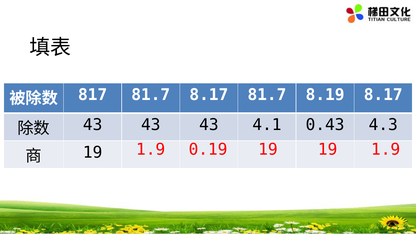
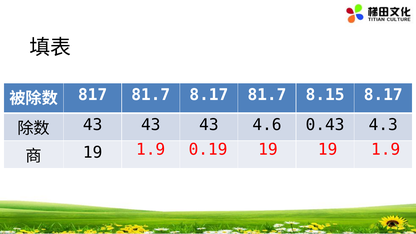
8.19: 8.19 -> 8.15 (325, 95)
4.1: 4.1 -> 4.6 (267, 125)
